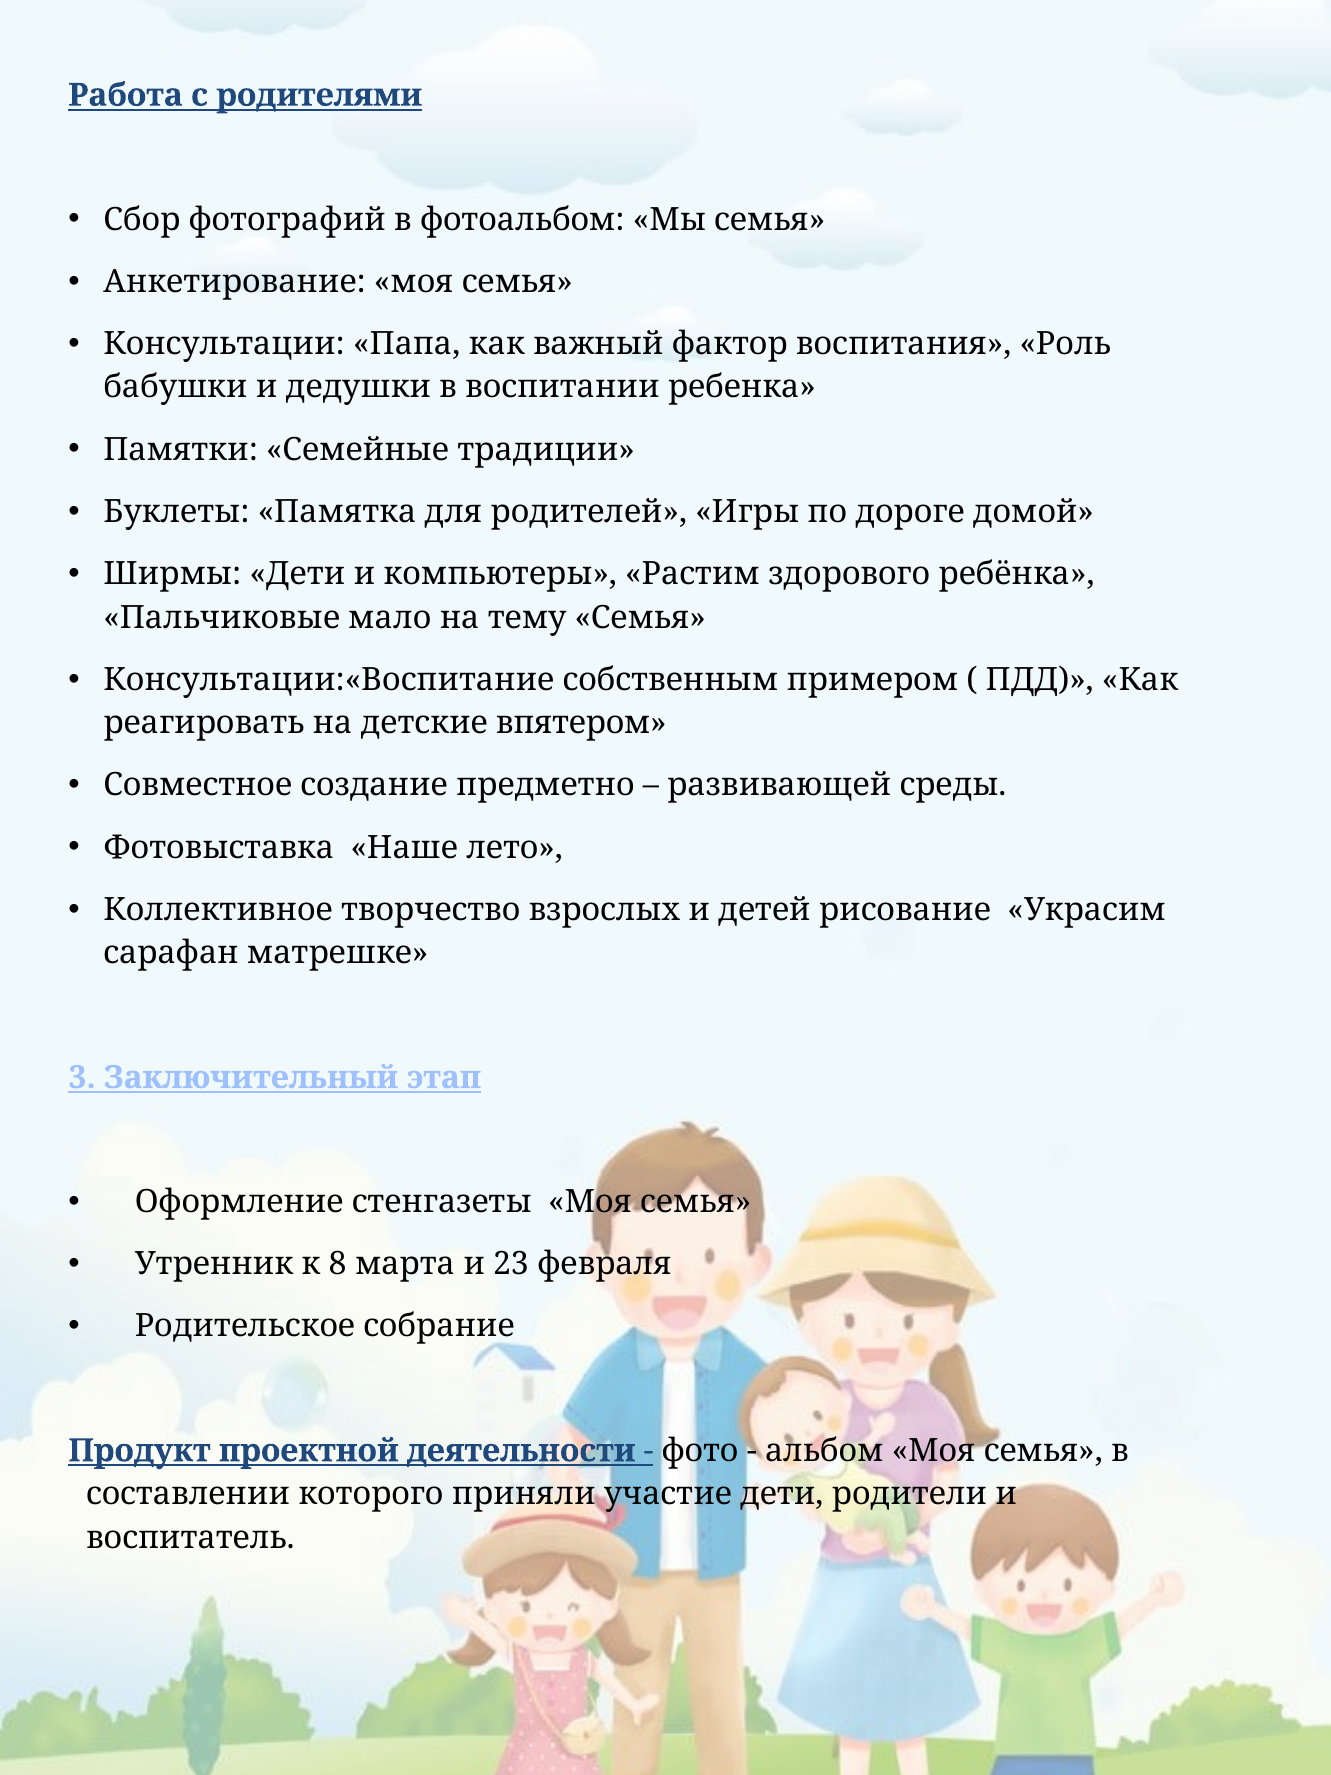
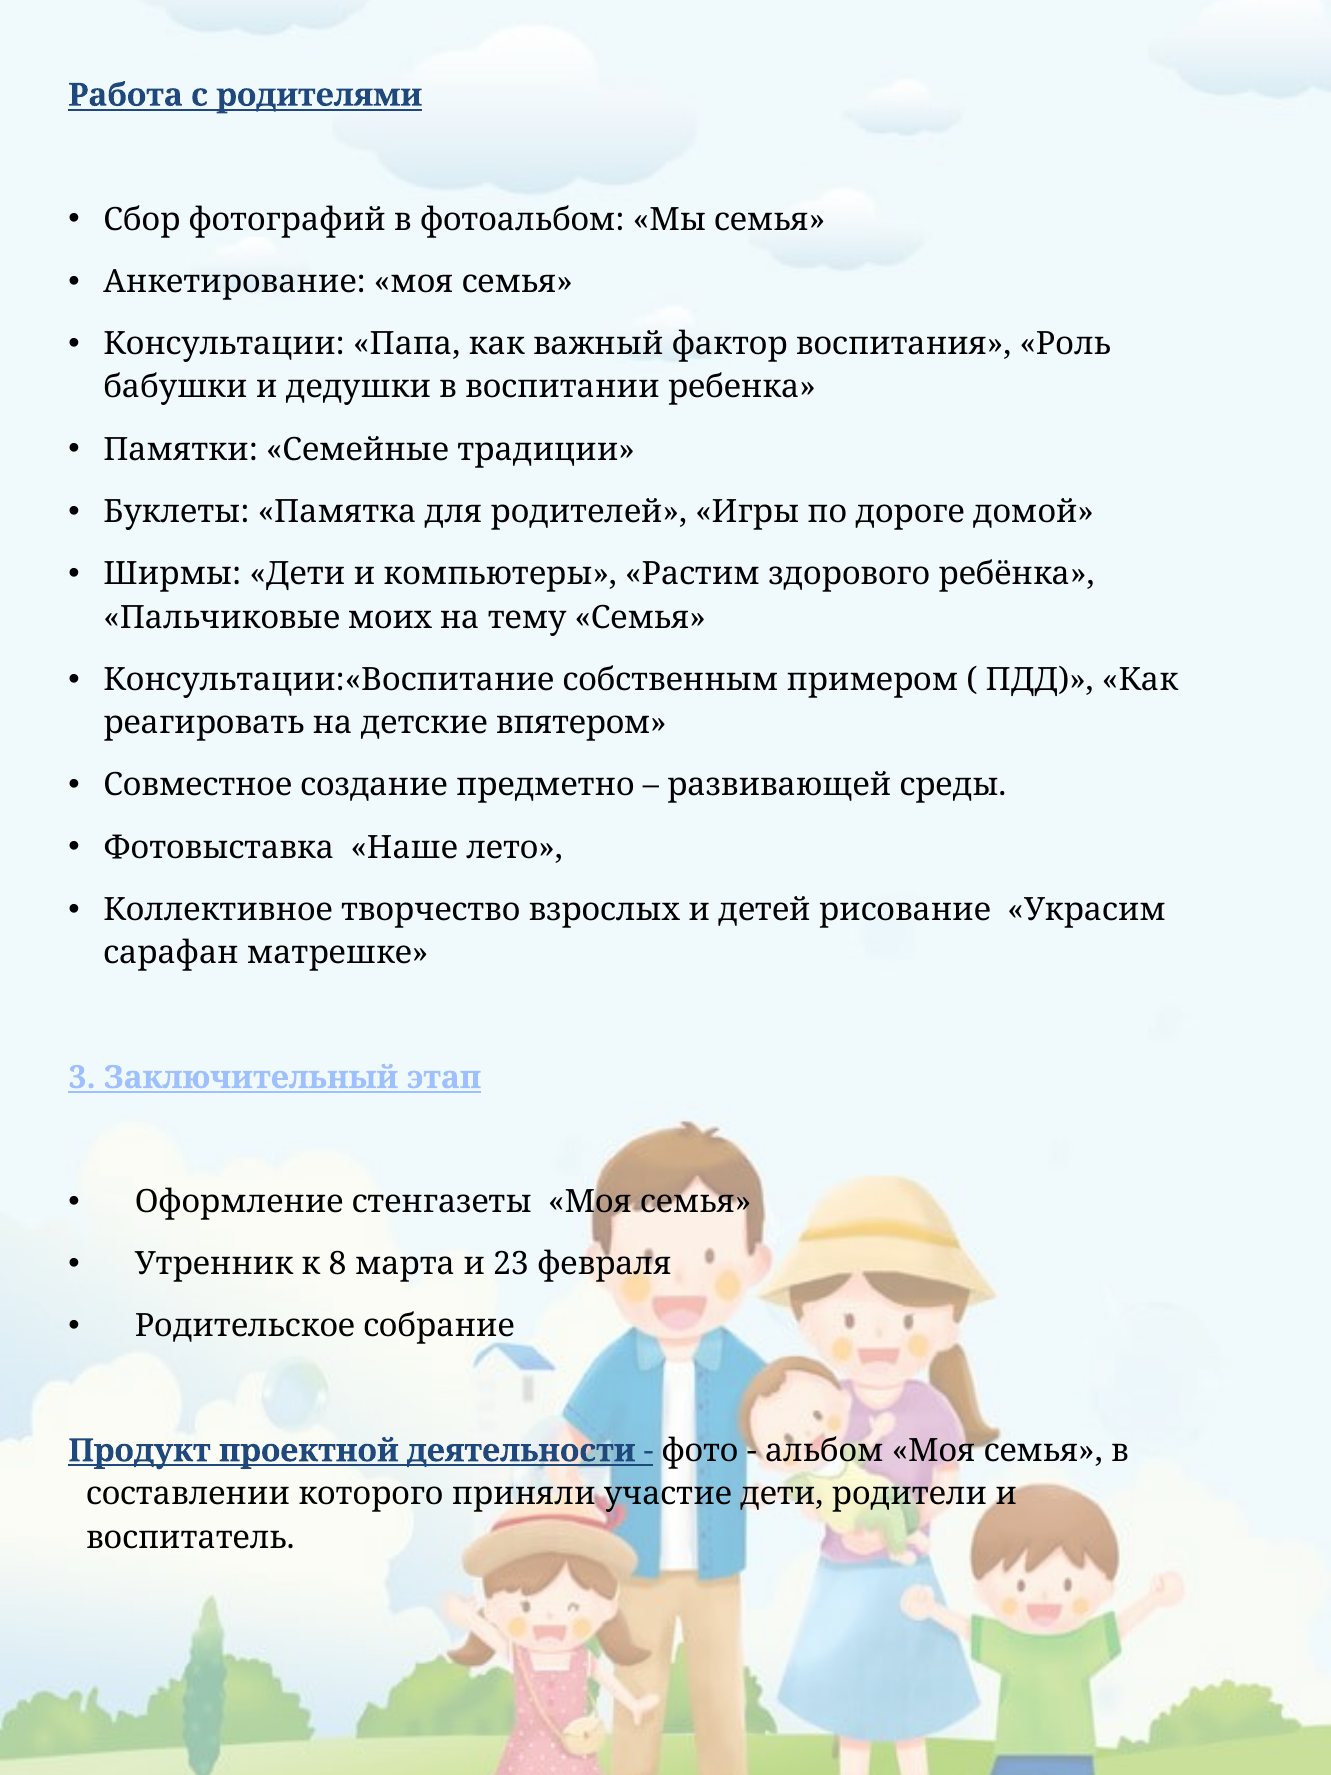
мало: мало -> моих (390, 617)
